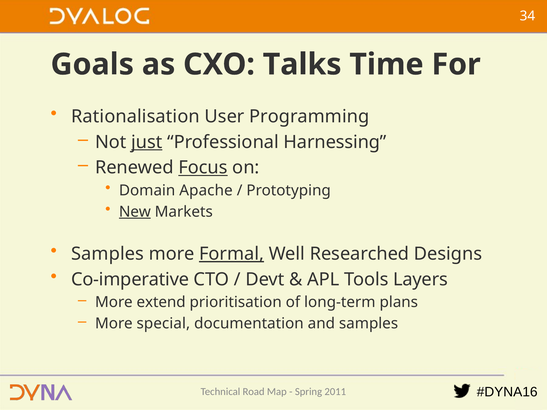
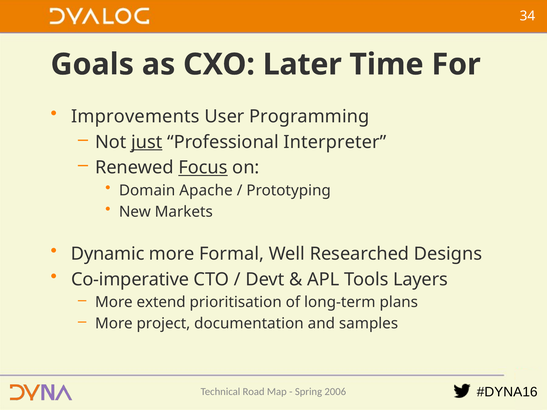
Talks: Talks -> Later (302, 64)
Rationalisation: Rationalisation -> Improvements (135, 117)
Harnessing: Harnessing -> Interpreter (335, 142)
New underline: present -> none (135, 212)
Samples: Samples -> Dynamic (108, 254)
Formal underline: present -> none (231, 254)
special: special -> project (163, 324)
2011: 2011 -> 2006 (335, 392)
